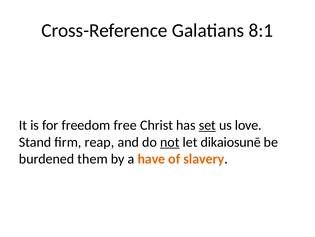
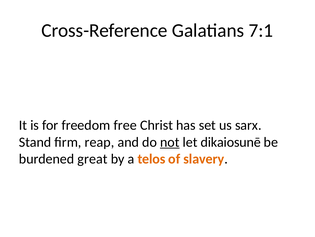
8:1: 8:1 -> 7:1 (261, 30)
set underline: present -> none (207, 125)
love: love -> sarx (248, 125)
them: them -> great (93, 159)
have: have -> telos (151, 159)
